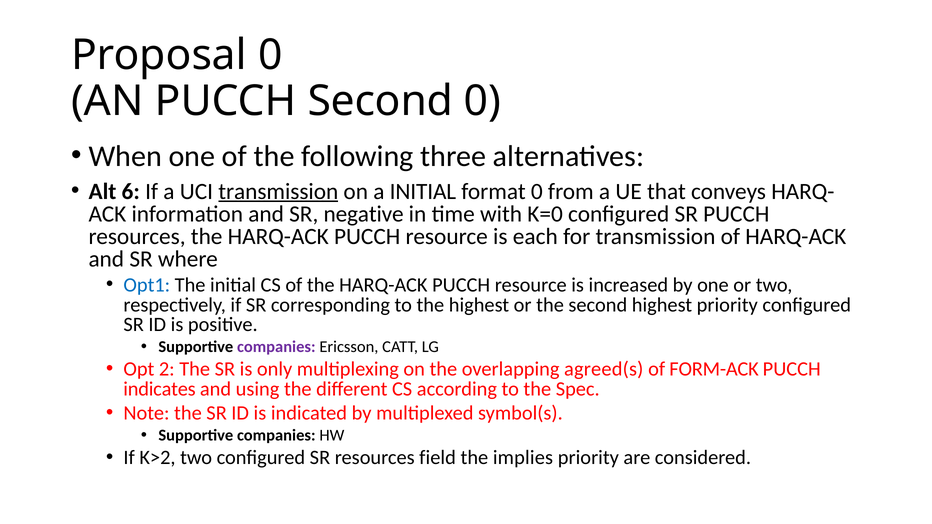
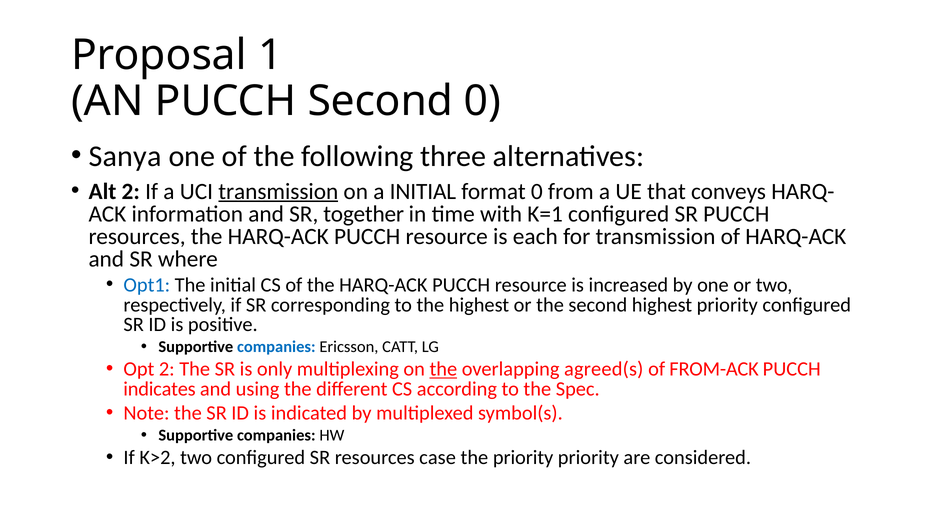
Proposal 0: 0 -> 1 (270, 55)
When: When -> Sanya (125, 157)
Alt 6: 6 -> 2 (131, 191)
negative: negative -> together (364, 214)
K=0: K=0 -> K=1 (545, 214)
companies colour: purple -> blue (276, 347)
the underline: none -> present (443, 369)
FORM-ACK: FORM-ACK -> FROM-ACK (714, 369)
field: field -> case (438, 458)
the implies: implies -> priority (523, 458)
